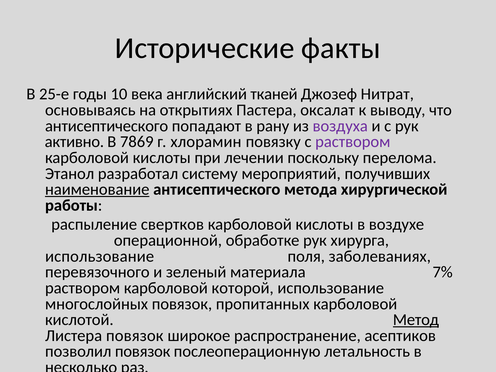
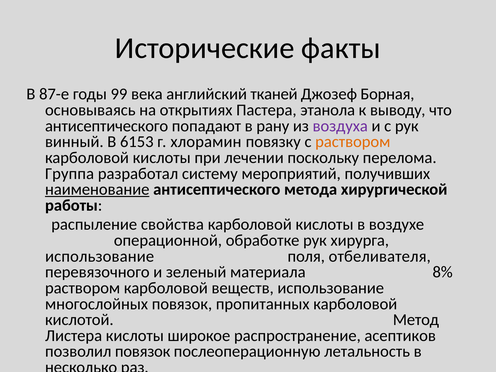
25-е: 25-е -> 87-е (54, 94)
10: 10 -> 99 (119, 94)
Нитрат: Нитрат -> Борная (387, 94)
оксалат: оксалат -> этанола (328, 110)
активно: активно -> винный (74, 142)
7869: 7869 -> 6153 (137, 142)
раствором colour: purple -> orange (353, 142)
Этанол: Этанол -> Группа (70, 174)
свертков: свертков -> свойства (172, 224)
заболеваниях: заболеваниях -> отбеливателя (380, 256)
7%: 7% -> 8% (443, 272)
которой: которой -> веществ (243, 288)
Метод underline: present -> none (416, 320)
Листера повязок: повязок -> кислоты (135, 336)
